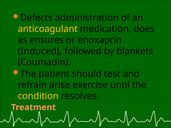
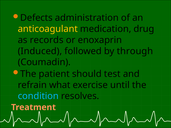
does: does -> drug (144, 29)
ensures: ensures -> records (47, 40)
blankets: blankets -> through (135, 51)
arise: arise -> what (60, 85)
condition colour: yellow -> light blue (38, 96)
